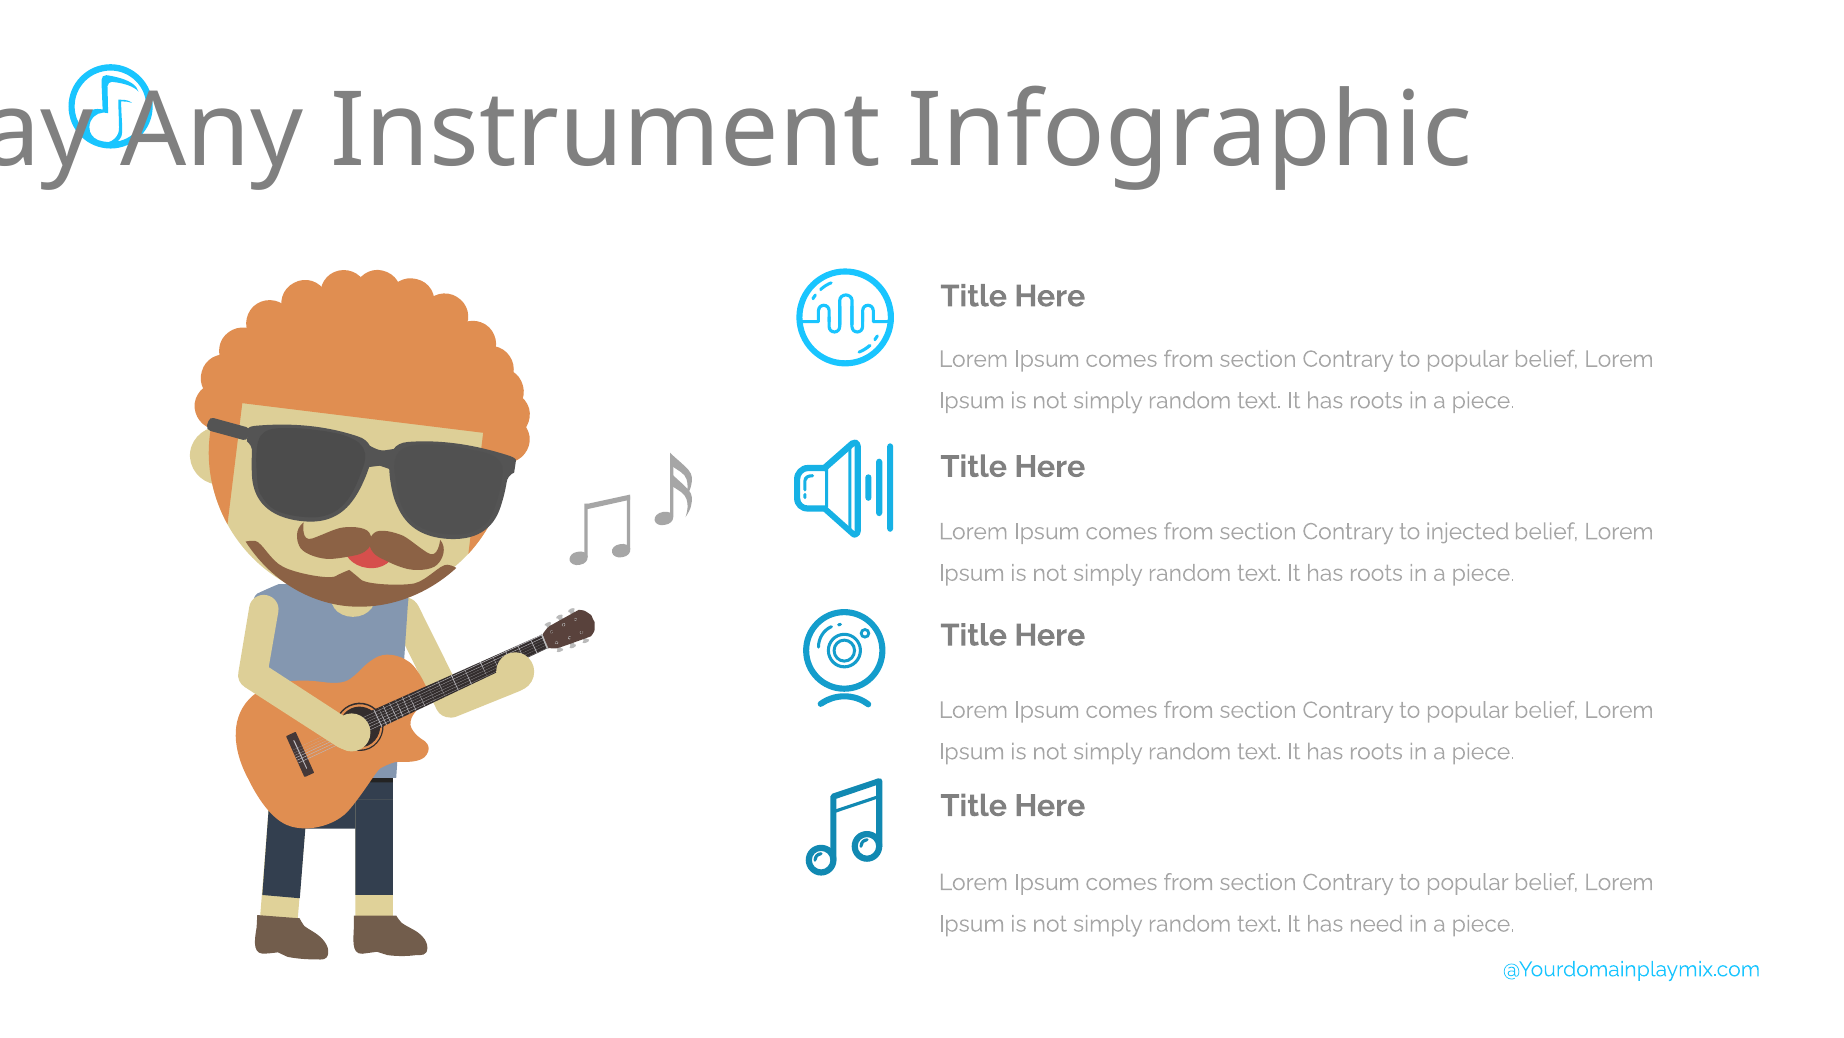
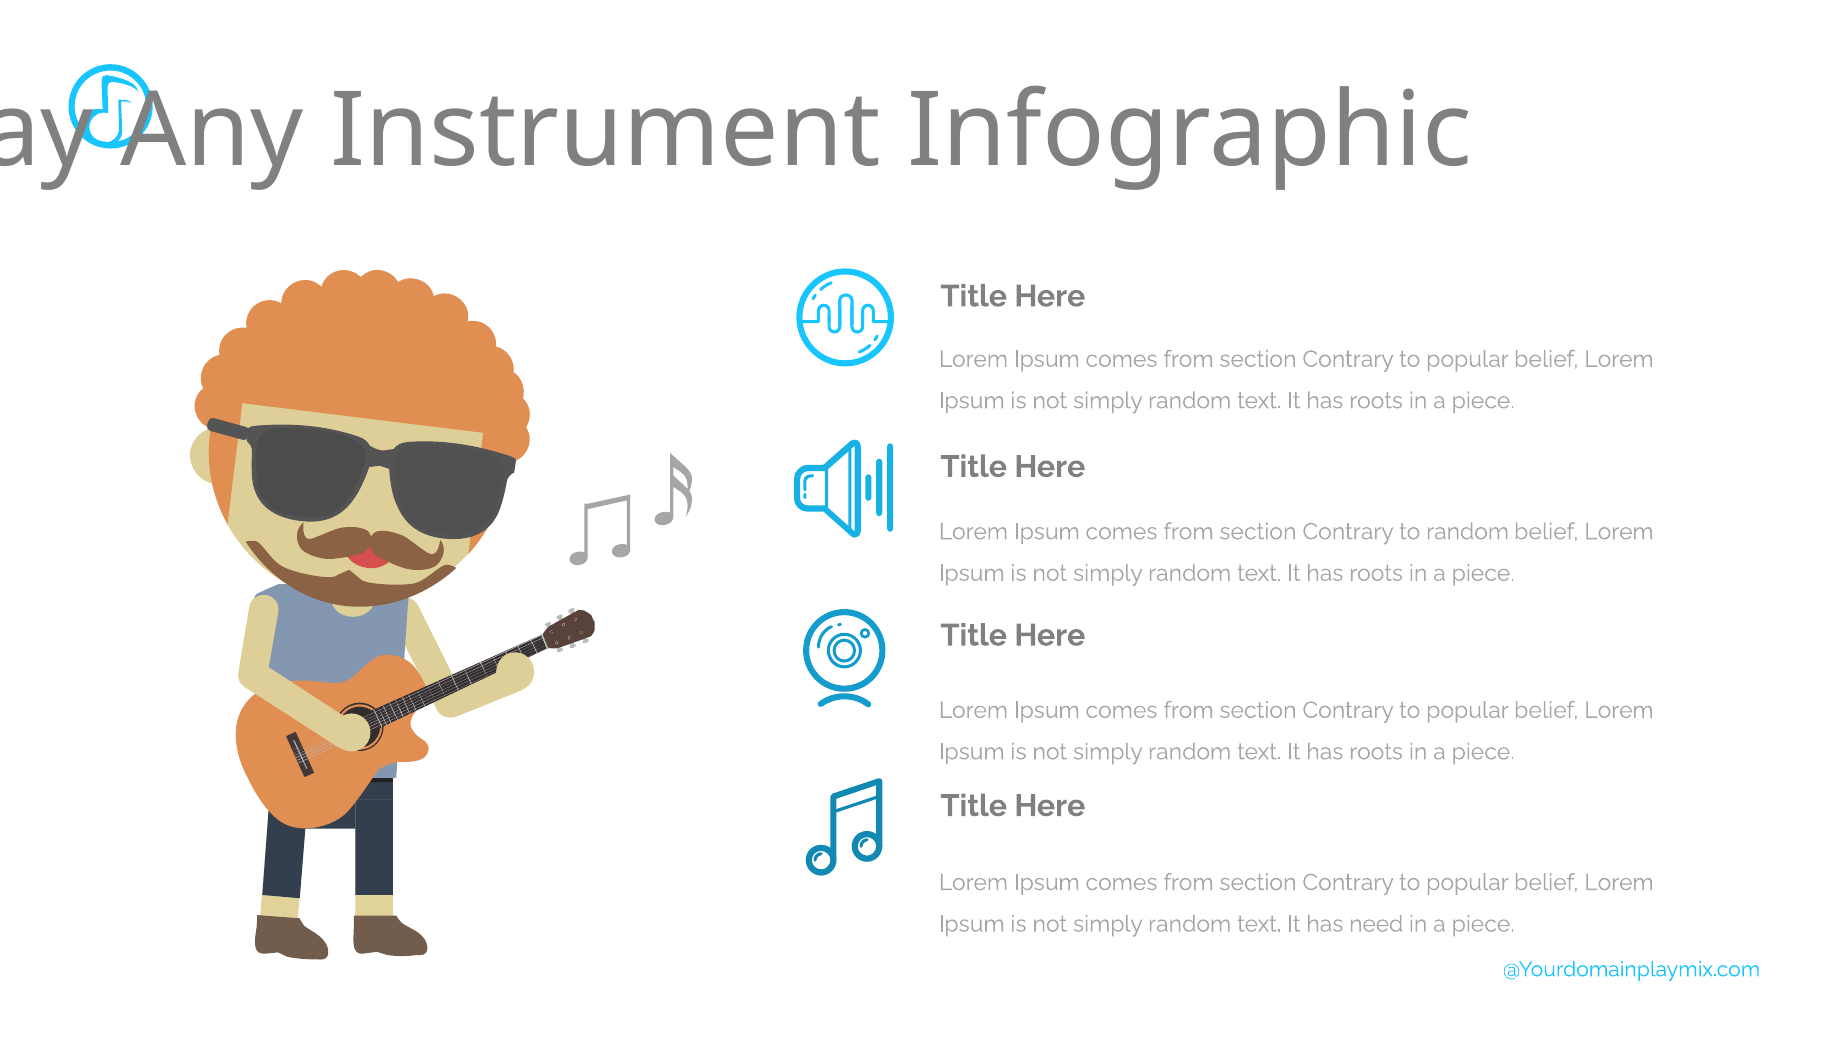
to injected: injected -> random (1468, 531)
